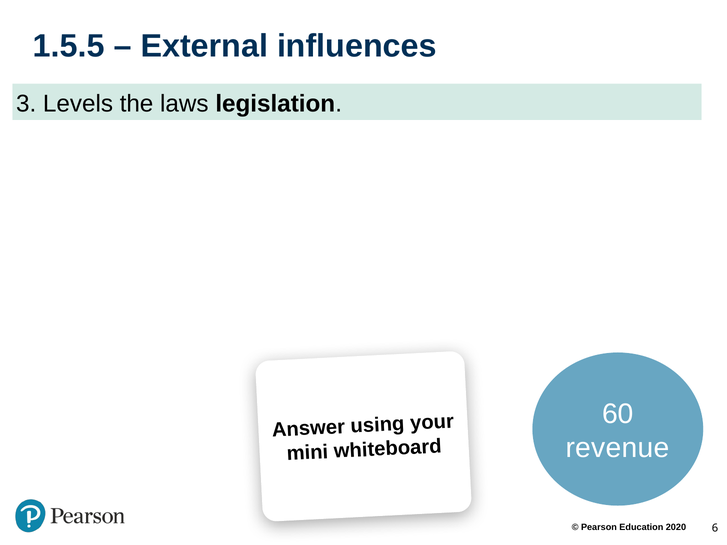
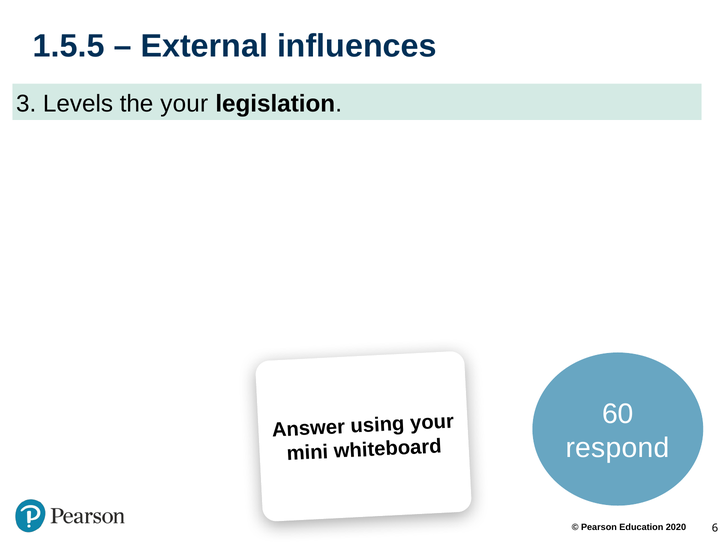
the laws: laws -> your (184, 104)
revenue: revenue -> respond (618, 448)
